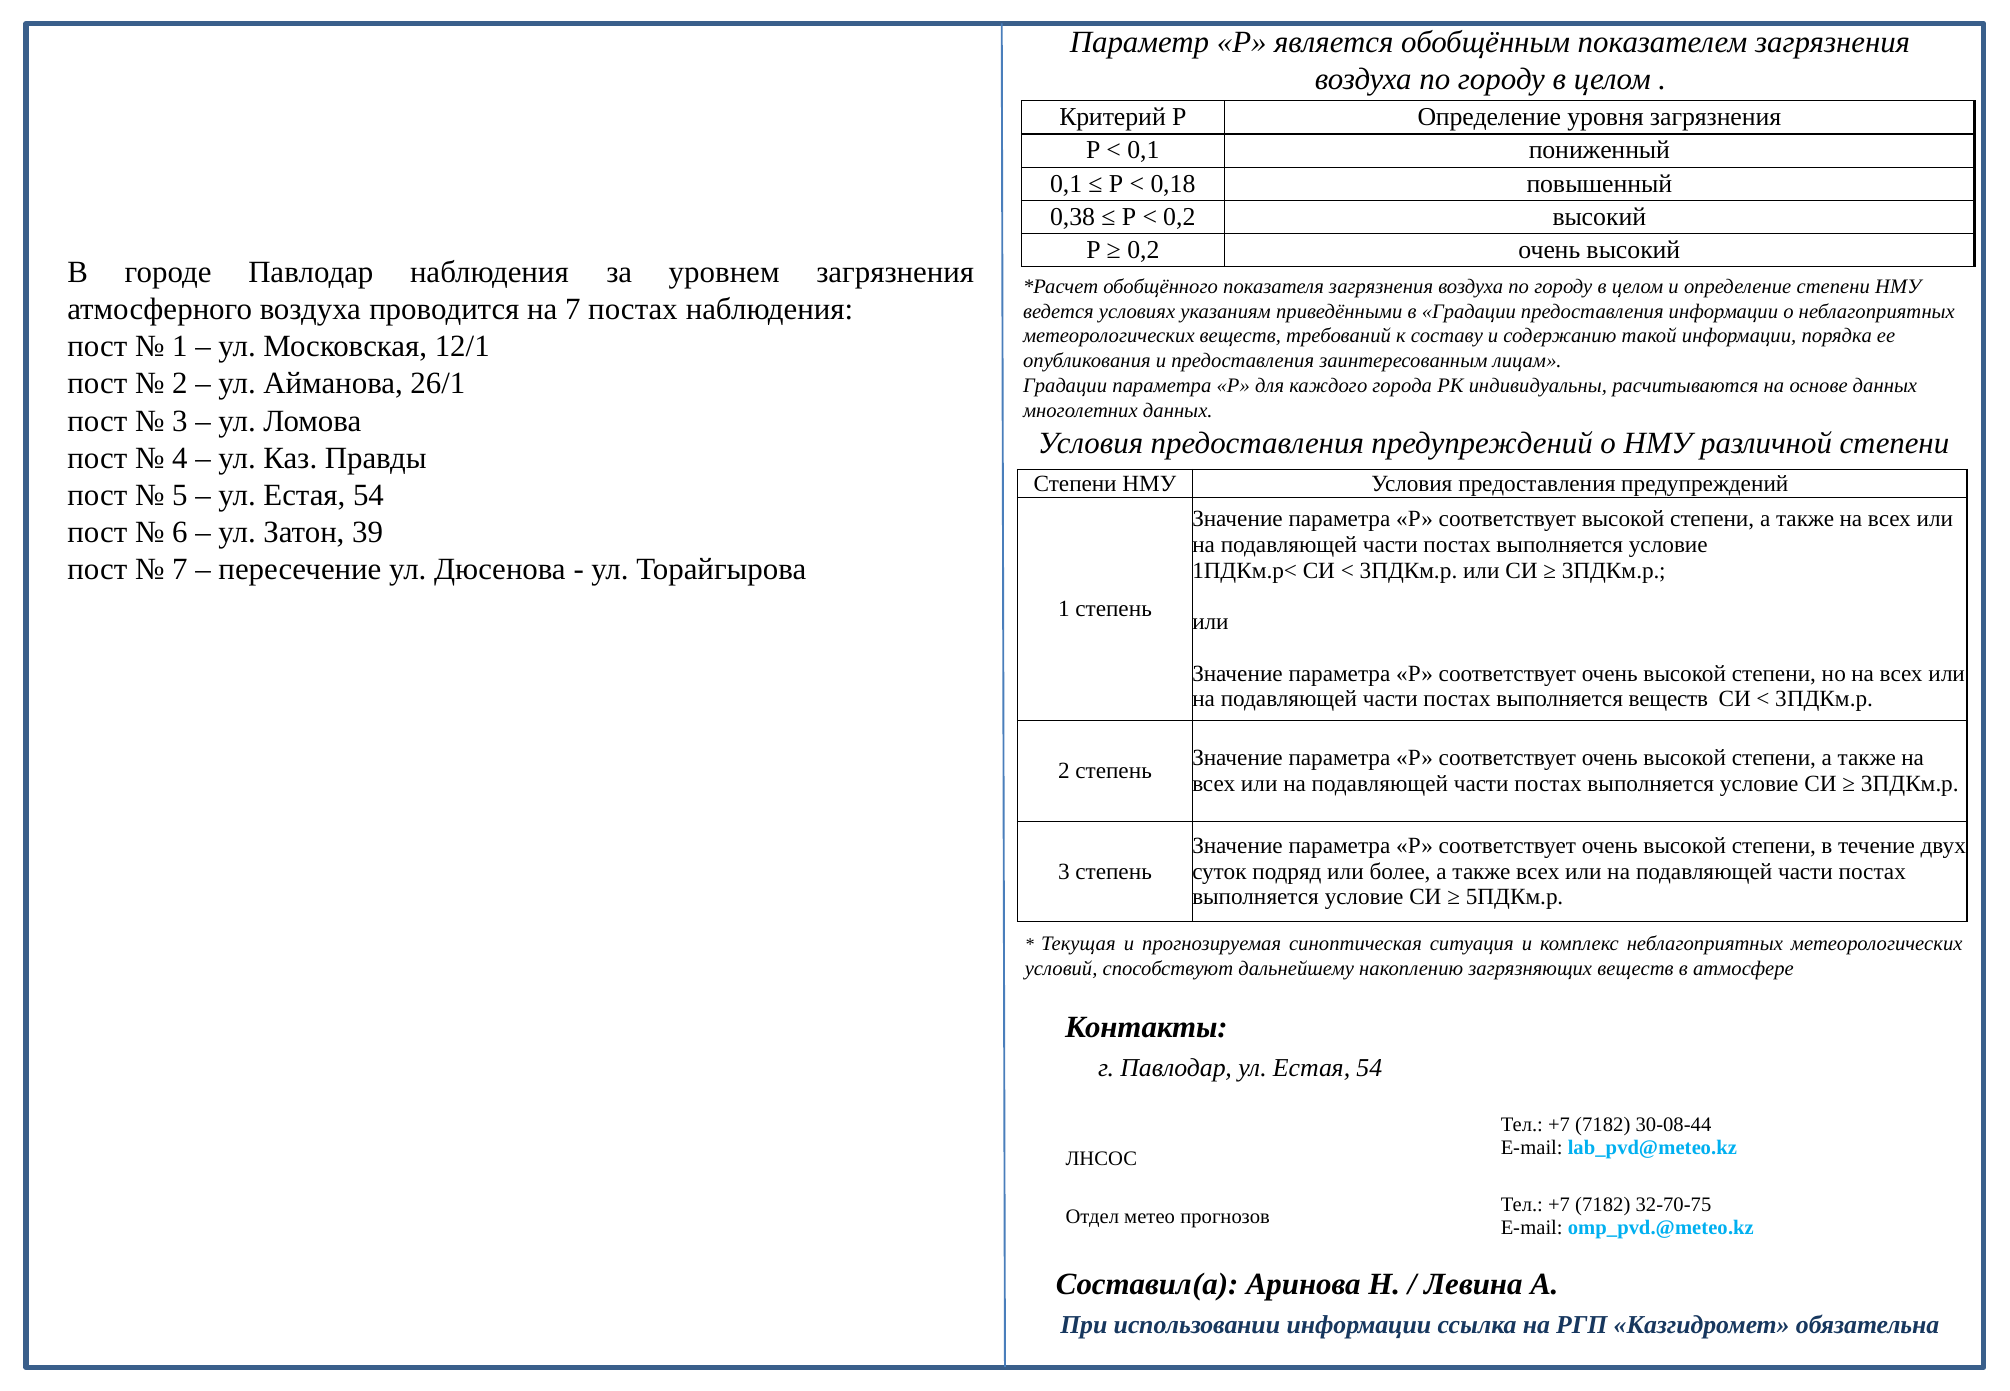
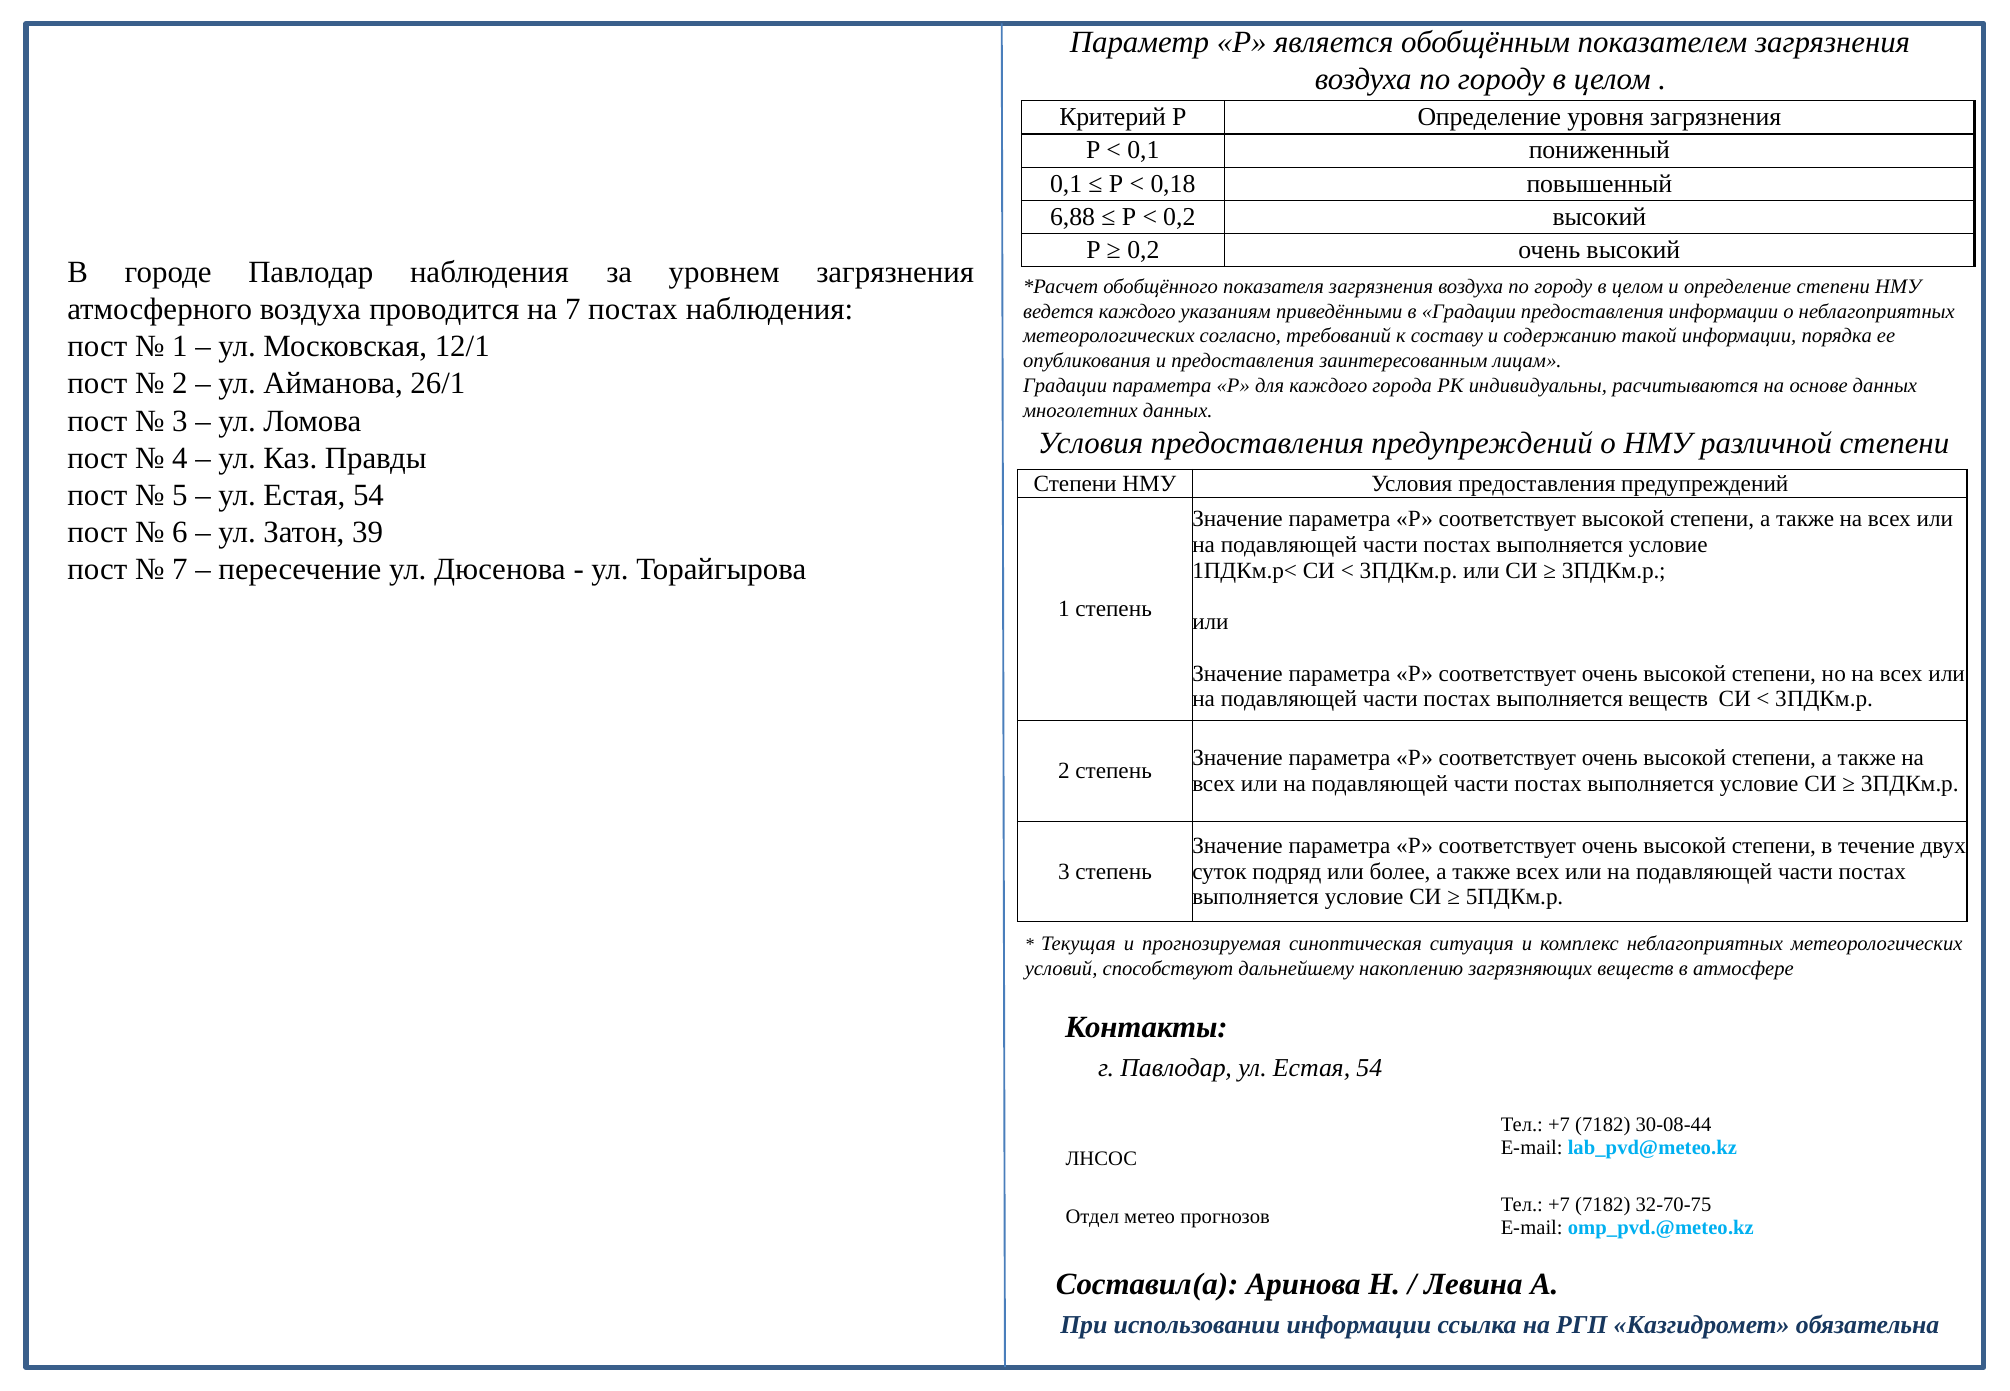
0,38: 0,38 -> 6,88 (1073, 217)
ведется условиях: условиях -> каждого (1137, 312)
метеорологических веществ: веществ -> согласно (1240, 336)
